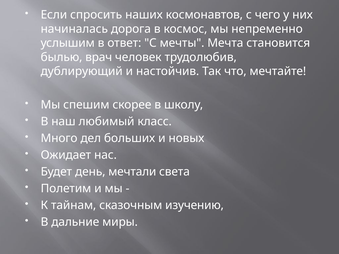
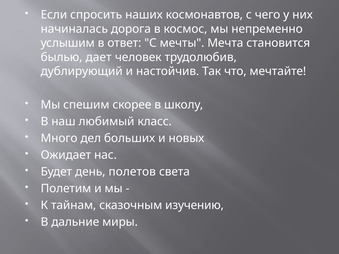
врач: врач -> дает (99, 57)
мечтали: мечтали -> полетов (132, 172)
